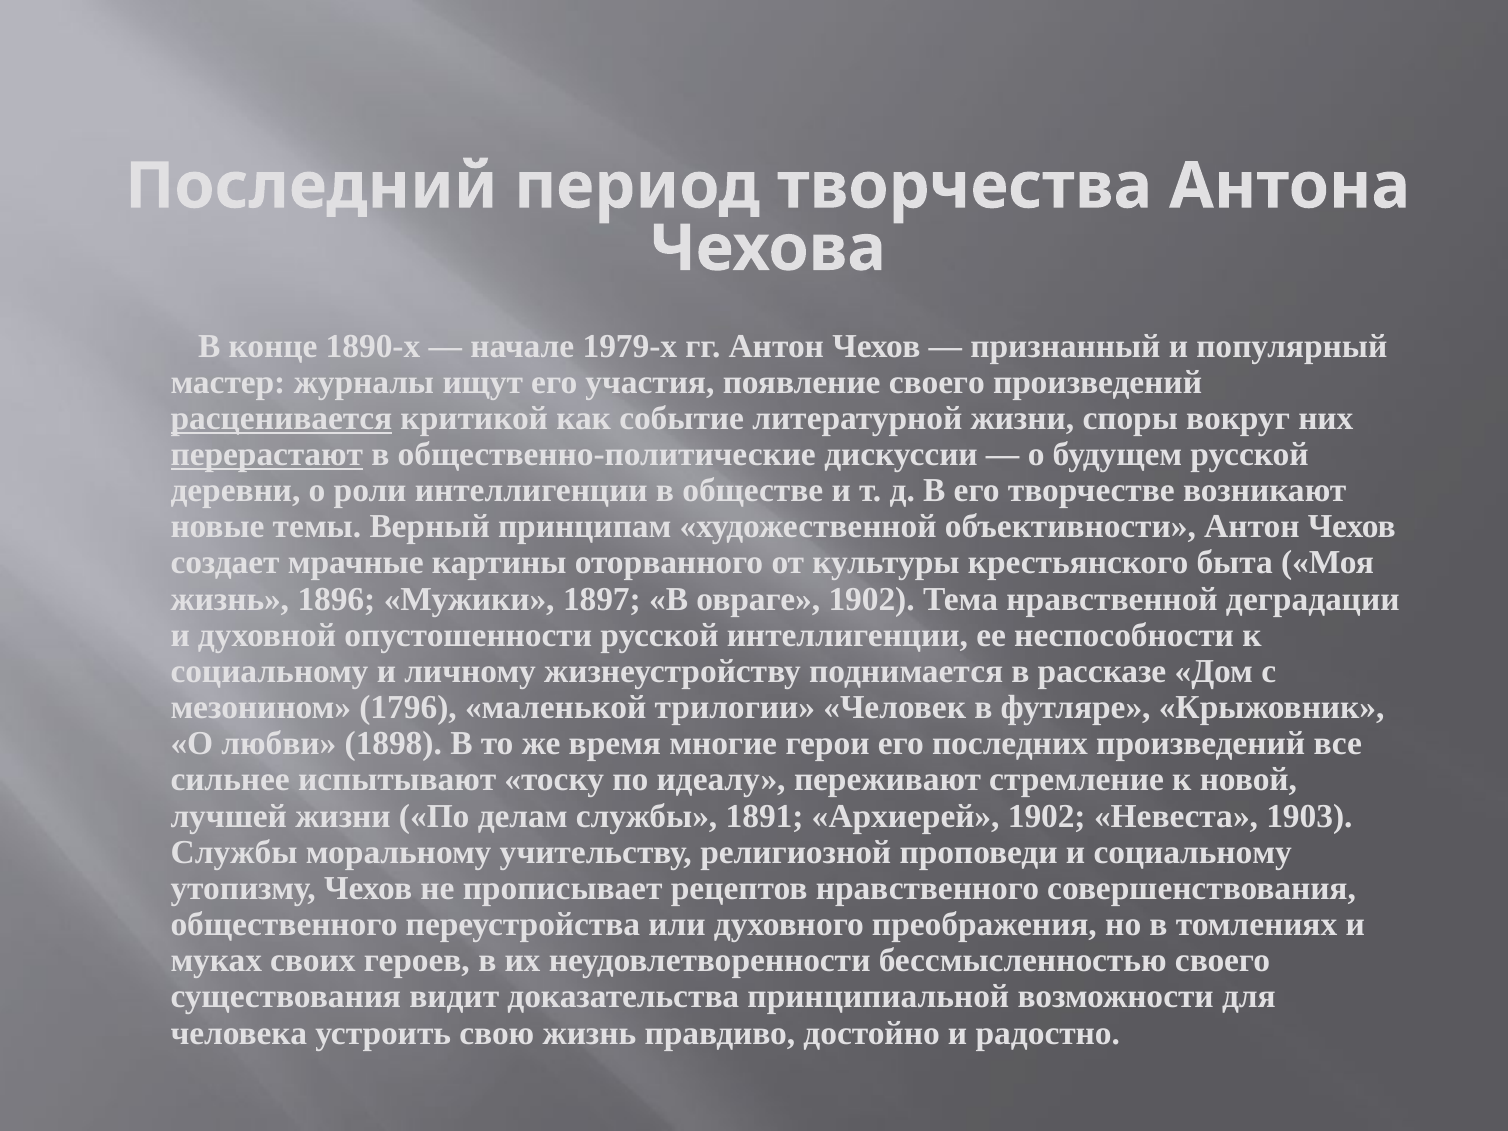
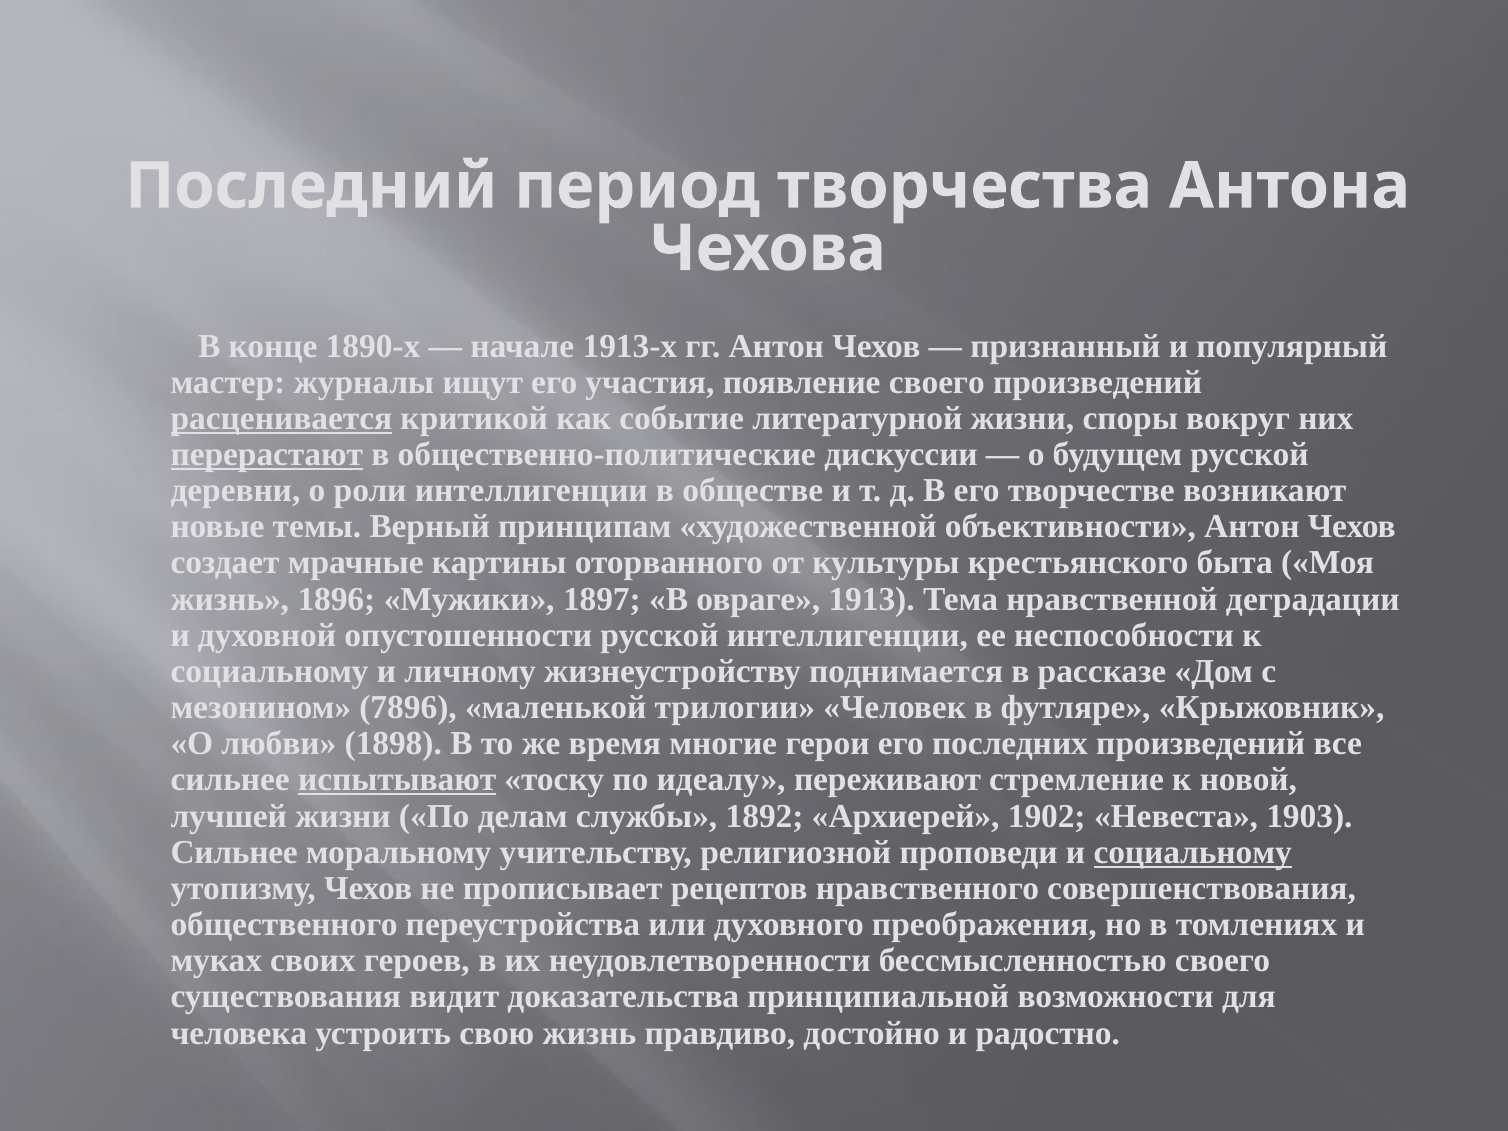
1979-х: 1979-х -> 1913-х (630, 346)
овраге 1902: 1902 -> 1913 (872, 599)
1796: 1796 -> 7896 (408, 708)
испытывают underline: none -> present (397, 780)
1891: 1891 -> 1892 (765, 816)
Службы: Службы -> Сильнее (234, 852)
социальному underline: none -> present (1193, 852)
